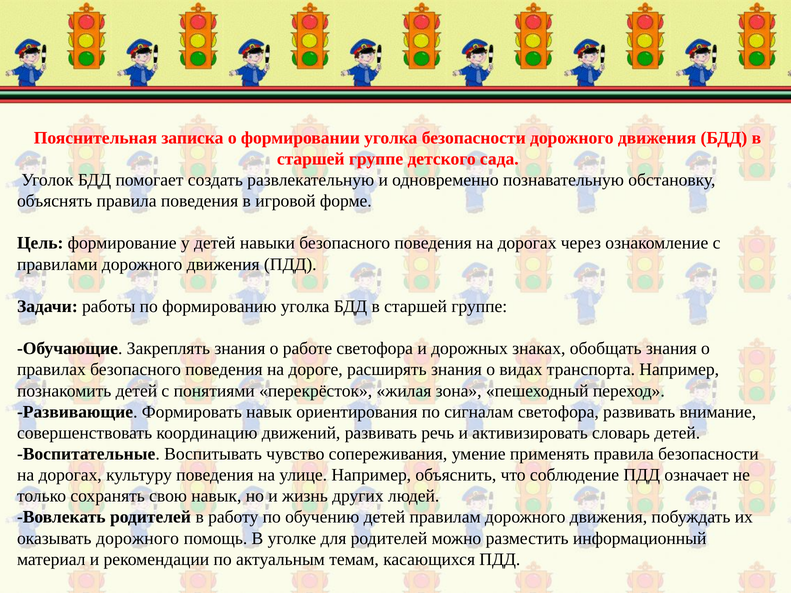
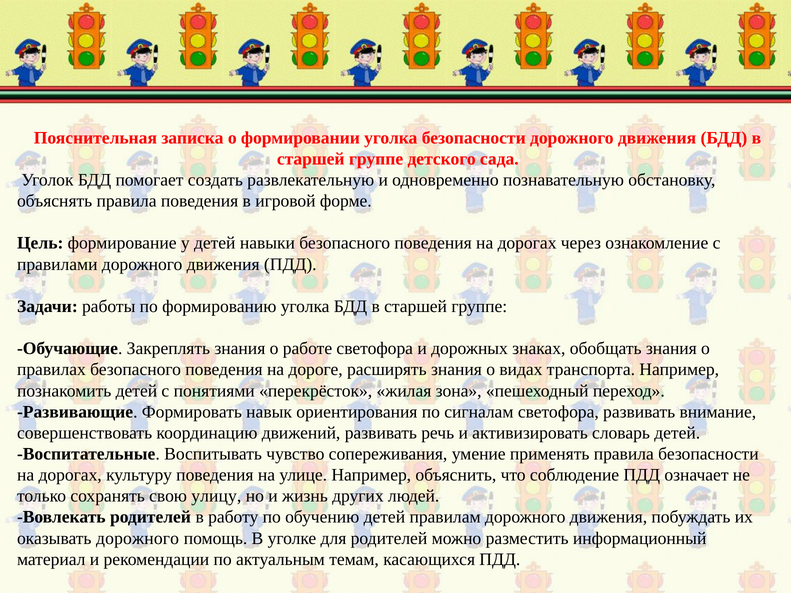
свою навык: навык -> улицу (216, 496)
